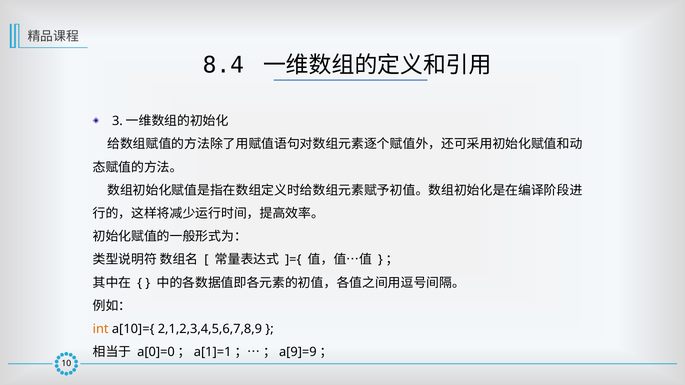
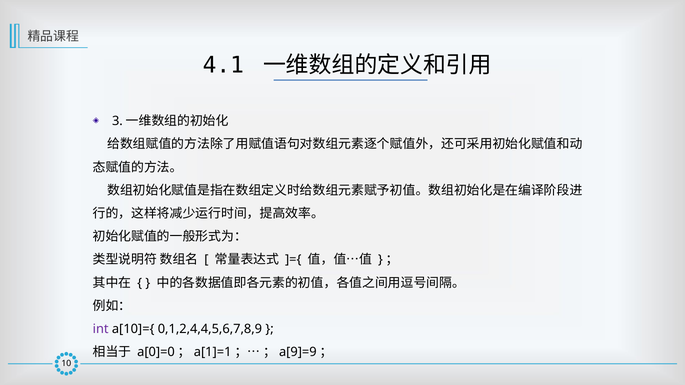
8.4: 8.4 -> 4.1 (223, 65)
int colour: orange -> purple (101, 329)
2,1,2,3,4,5,6,7,8,9: 2,1,2,3,4,5,6,7,8,9 -> 0,1,2,4,4,5,6,7,8,9 (210, 329)
